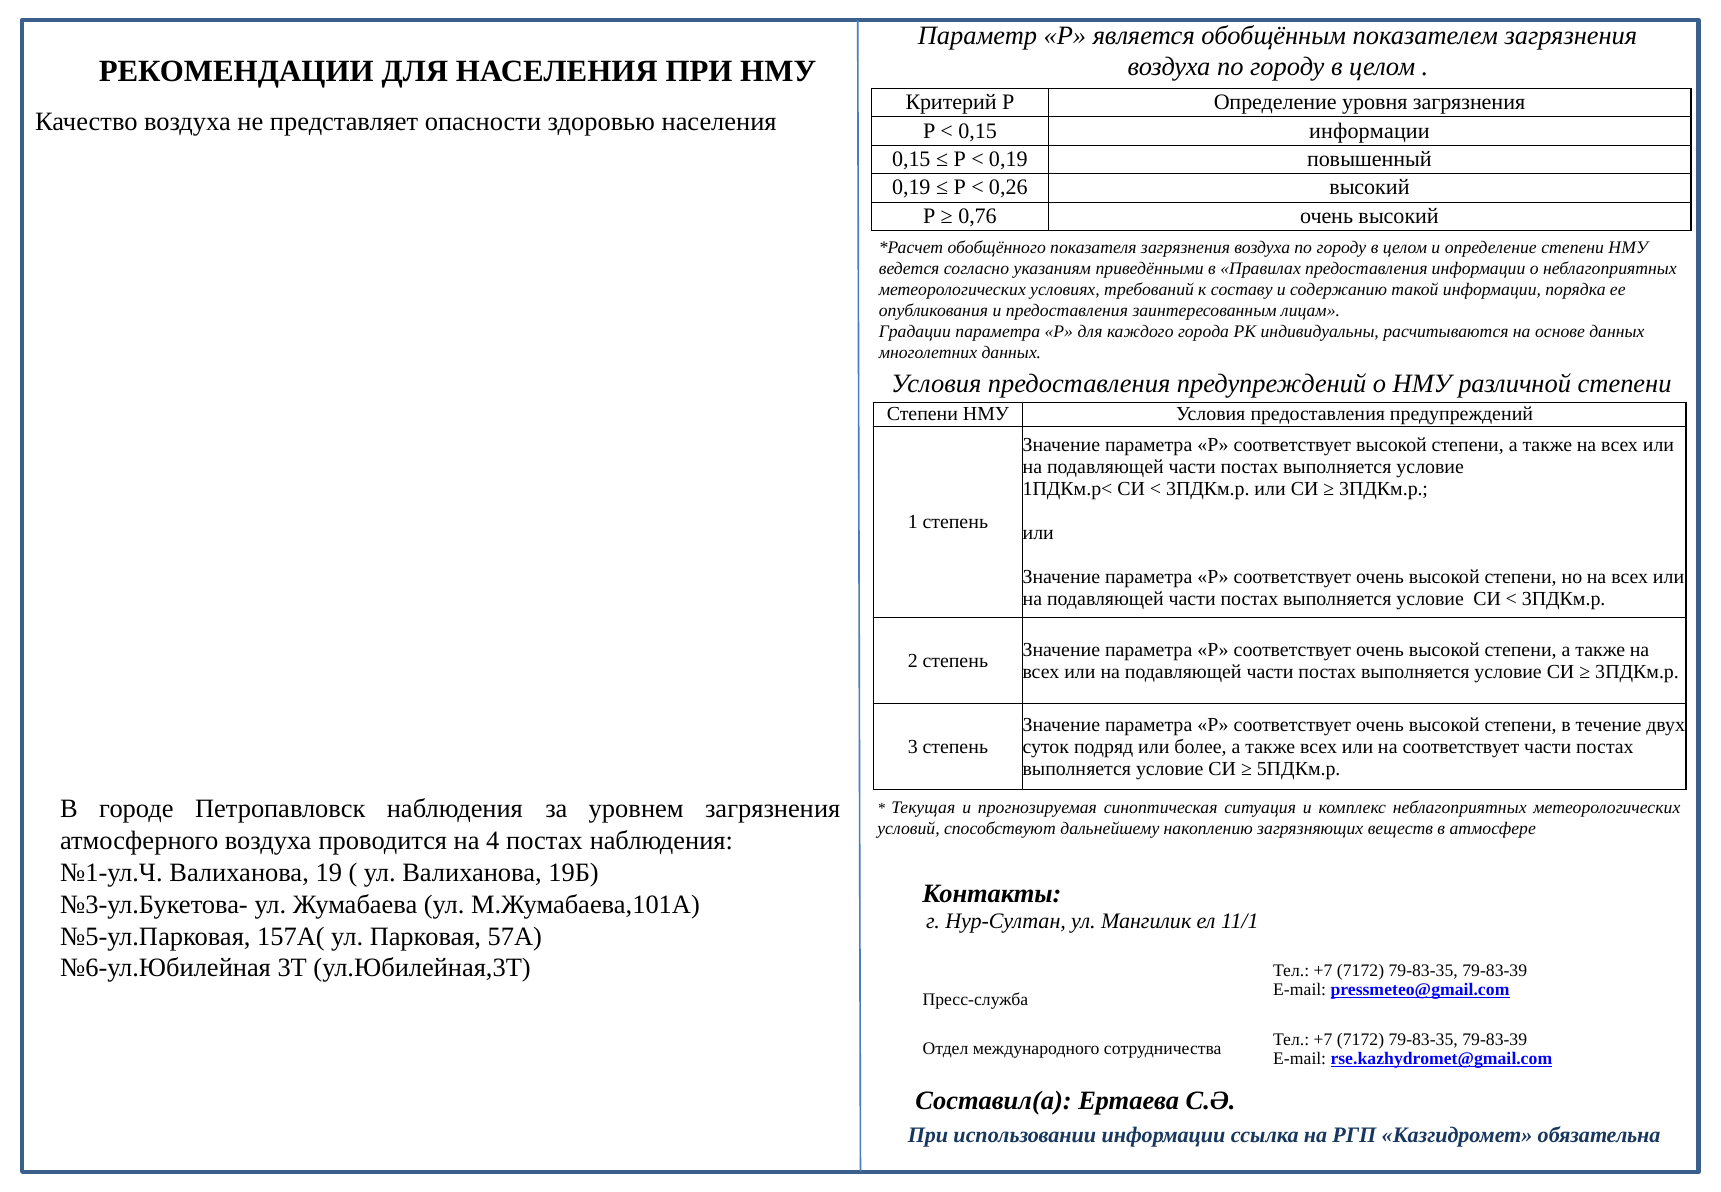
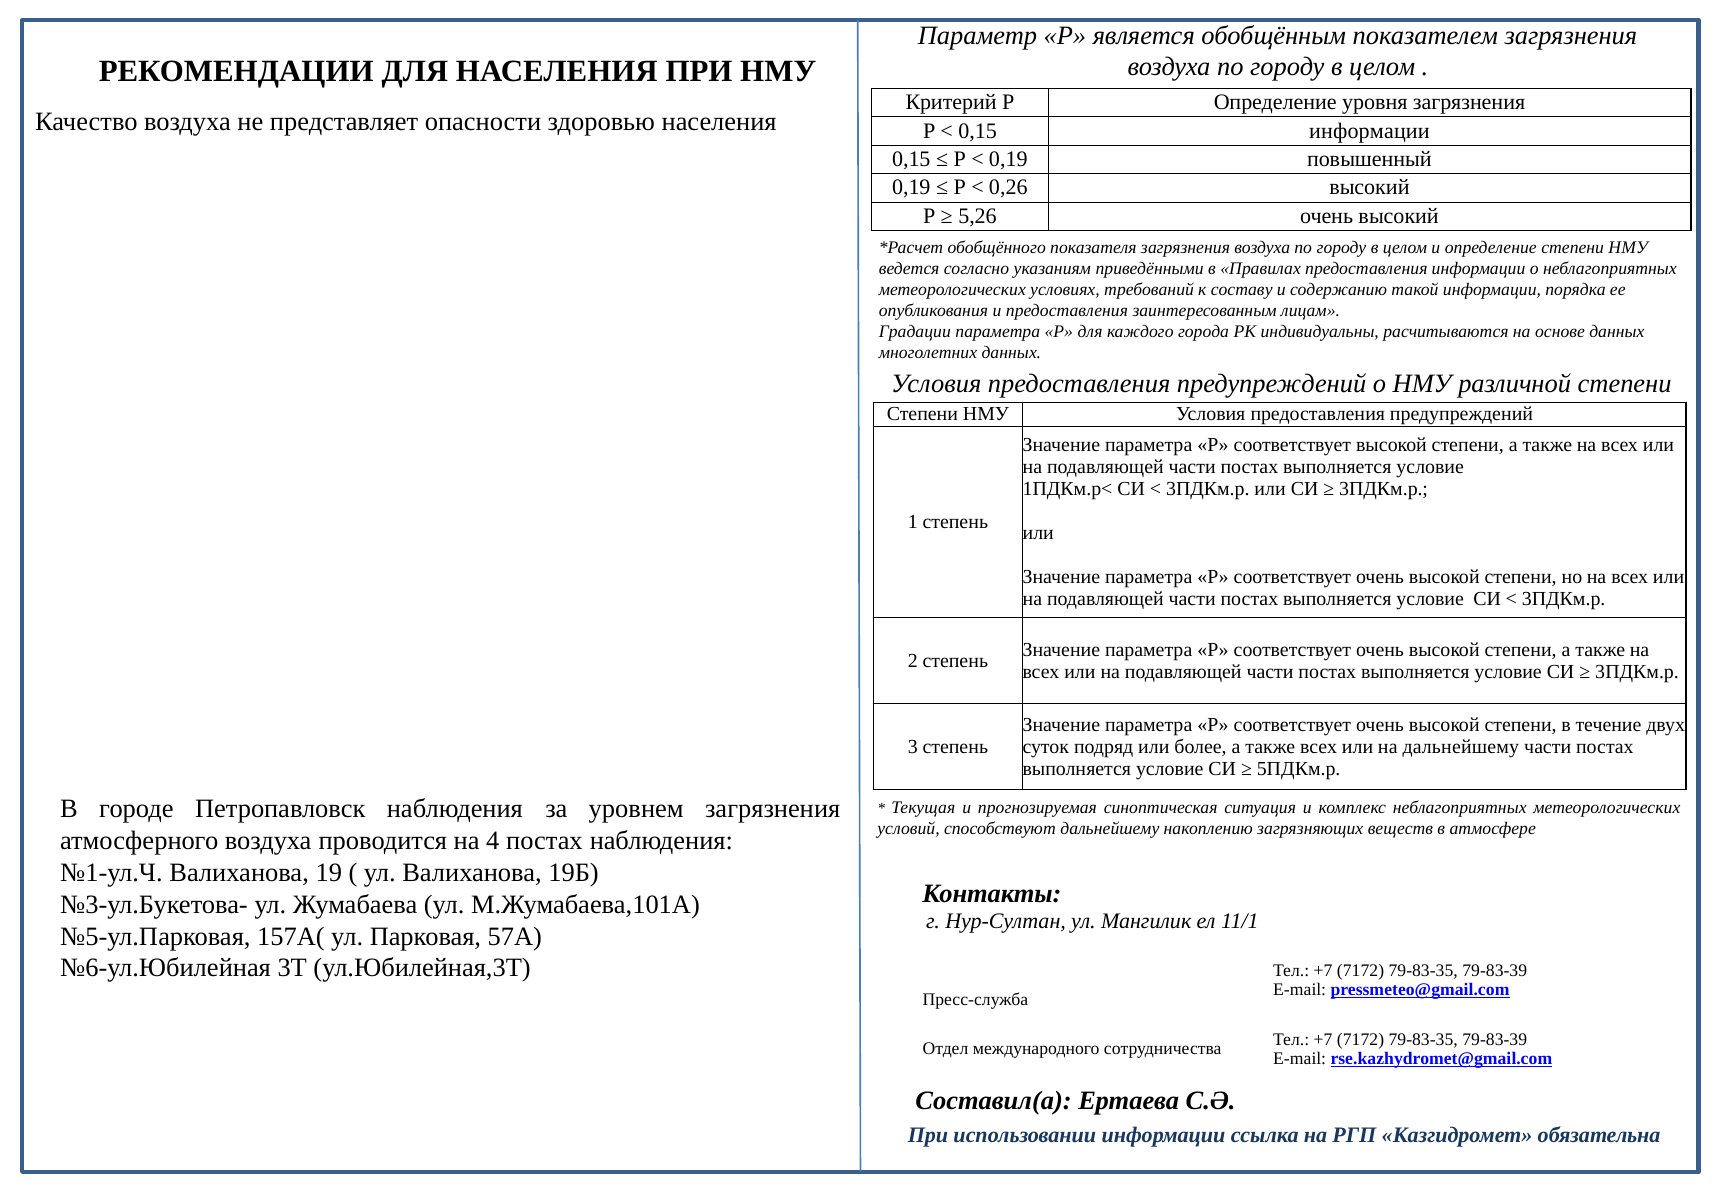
0,76: 0,76 -> 5,26 (978, 216)
на соответствует: соответствует -> дальнейшему (1461, 746)
